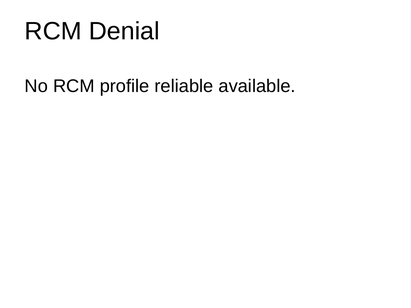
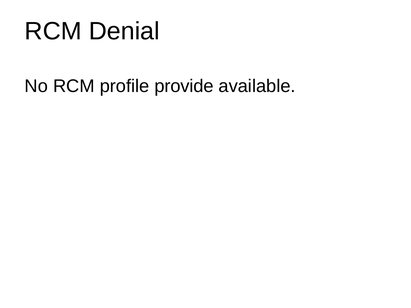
reliable: reliable -> provide (184, 86)
